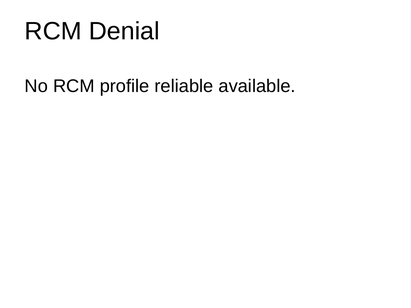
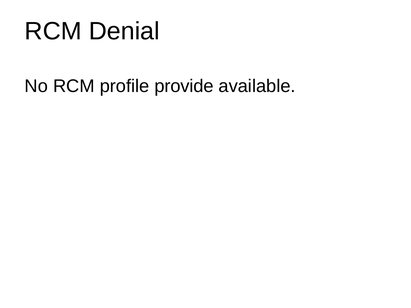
reliable: reliable -> provide (184, 86)
